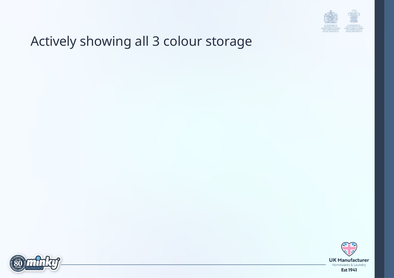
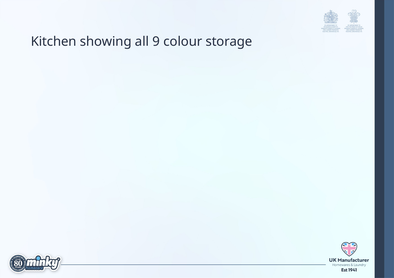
Actively: Actively -> Kitchen (54, 42)
3: 3 -> 9 (156, 42)
